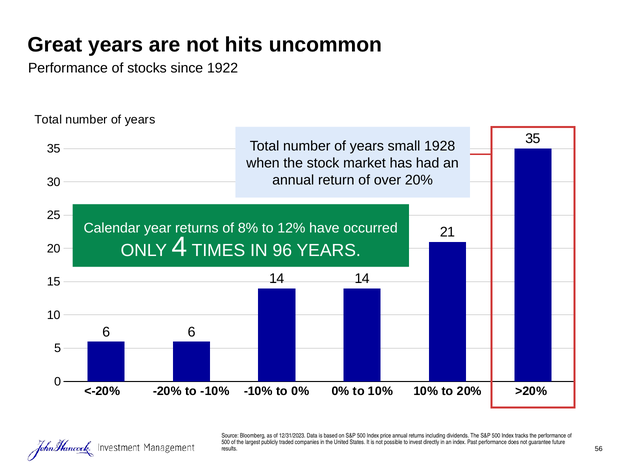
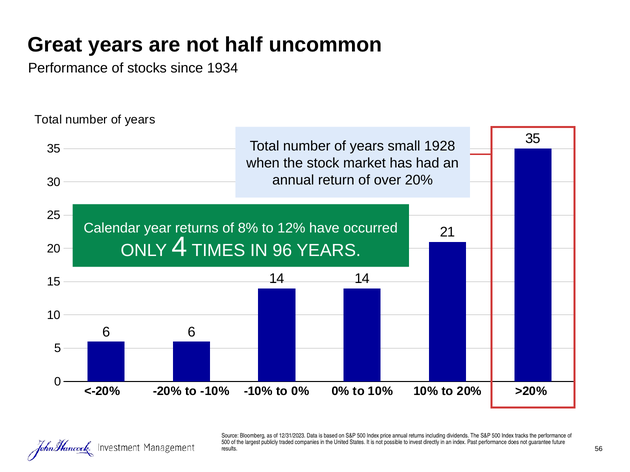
hits: hits -> half (244, 45)
1922: 1922 -> 1934 (223, 68)
